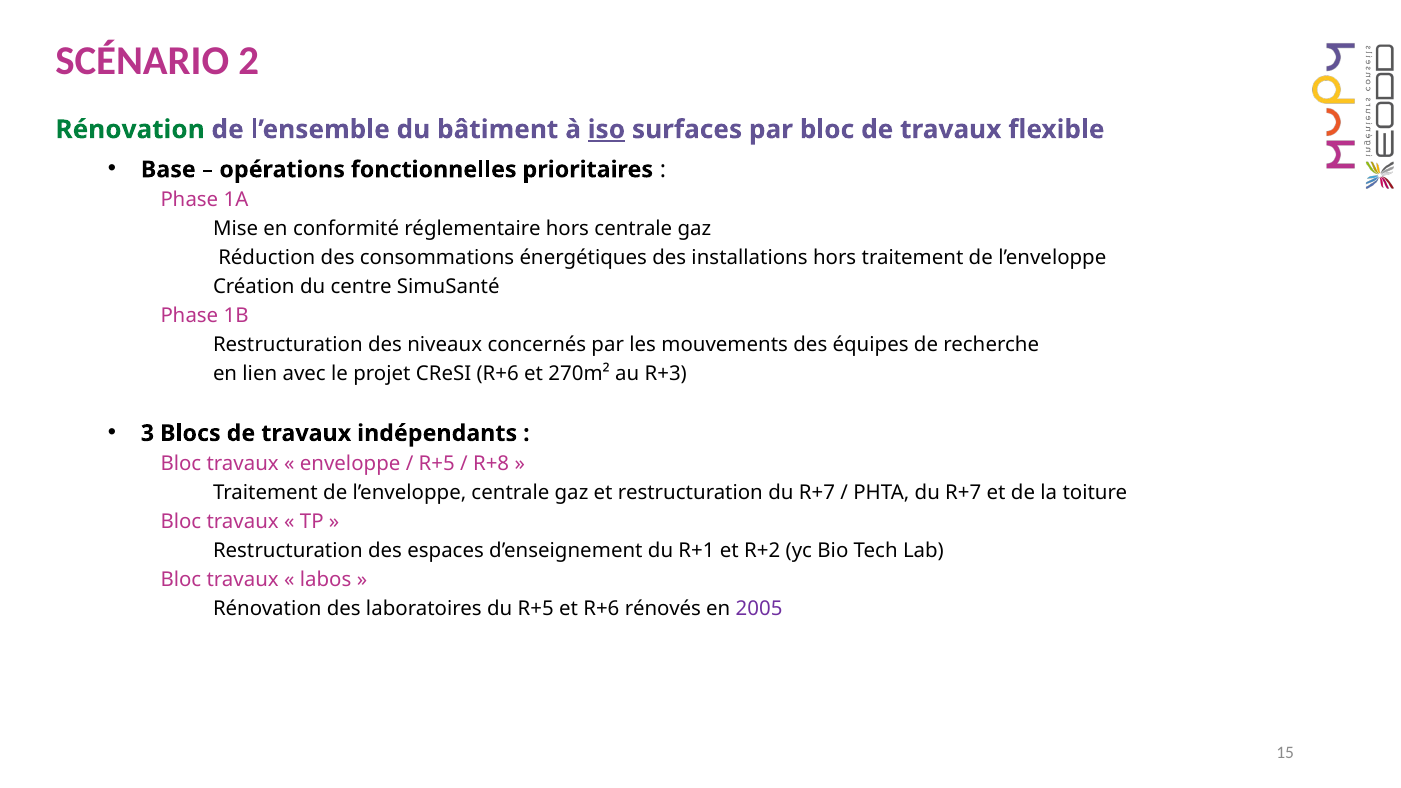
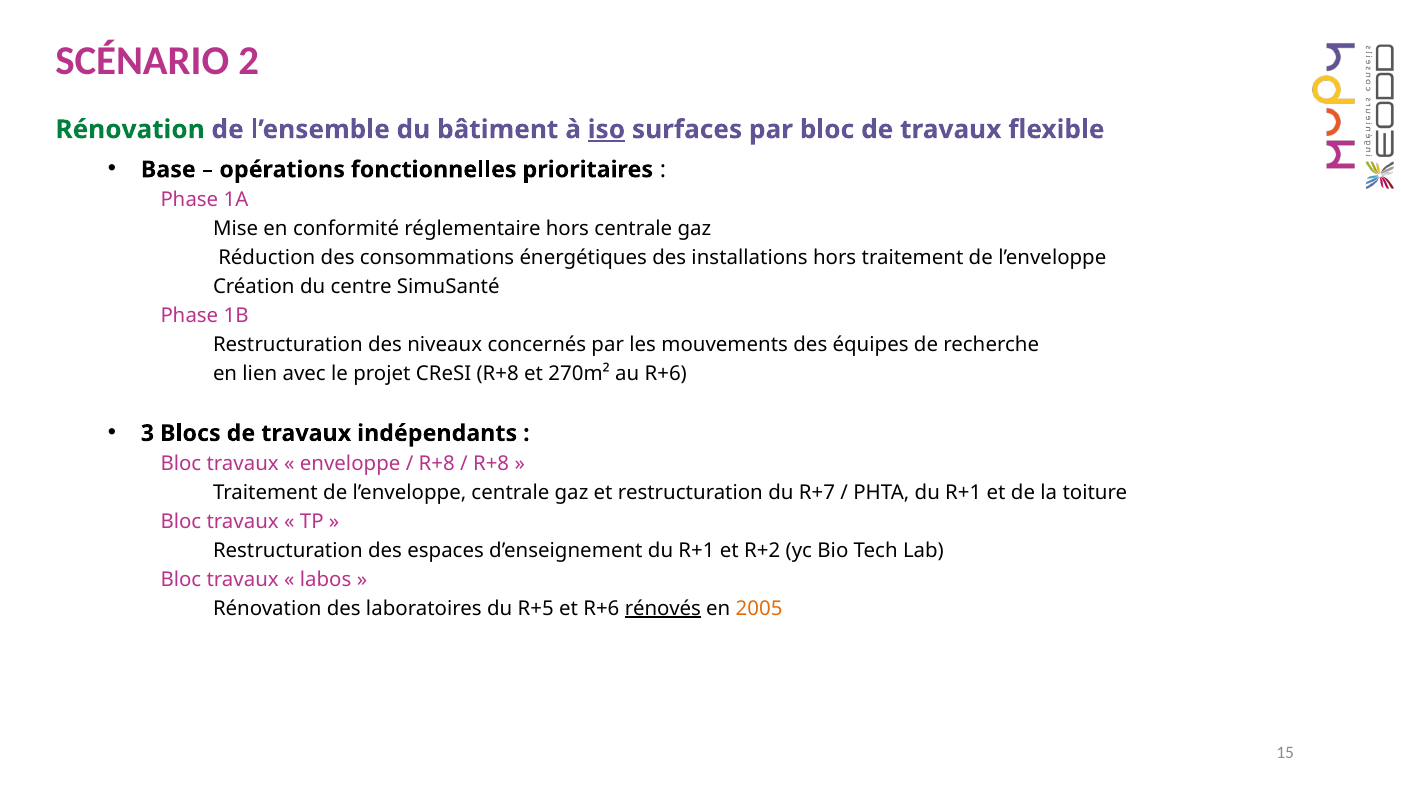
CReSI R+6: R+6 -> R+8 (498, 374)
au R+3: R+3 -> R+6 (666, 374)
R+5: R+5 -> R+8 (437, 464)
PHTA du R+7: R+7 -> R+1 (963, 493)
rénovés underline: none -> present (663, 608)
2005 colour: purple -> orange (759, 608)
